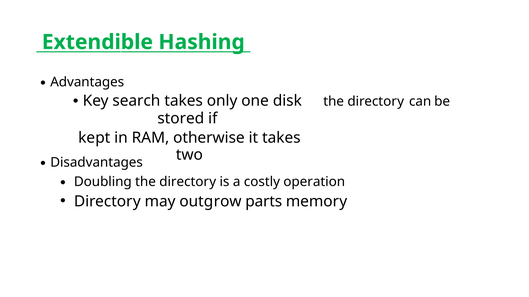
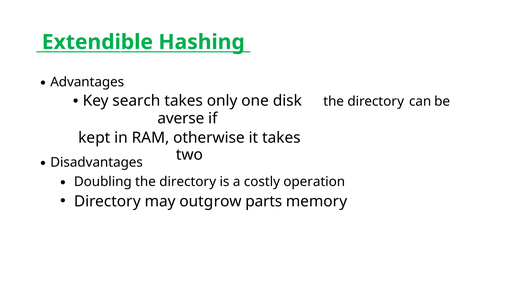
stored: stored -> averse (181, 119)
